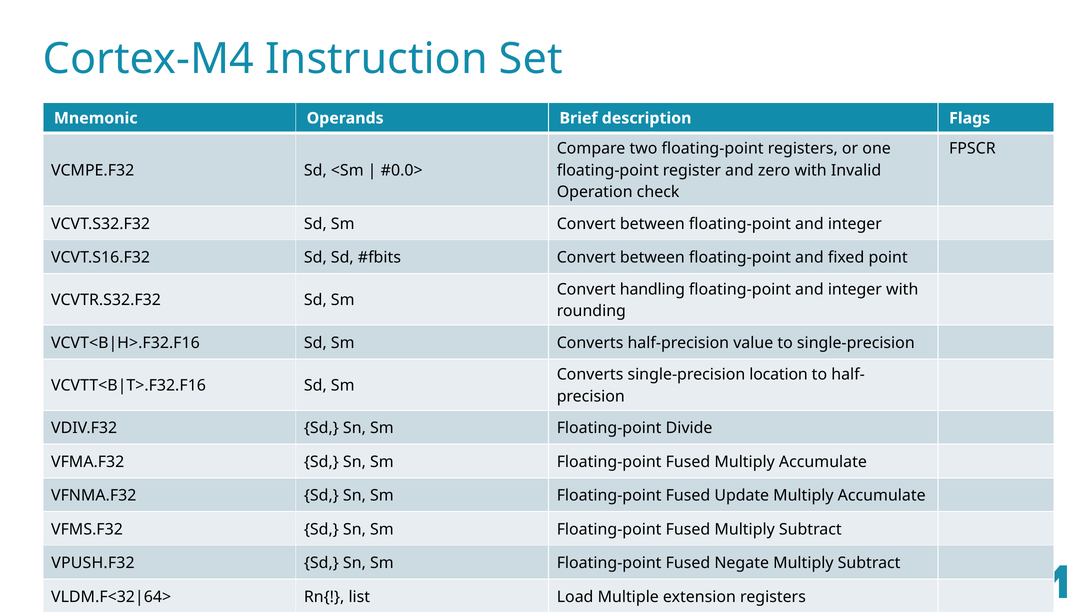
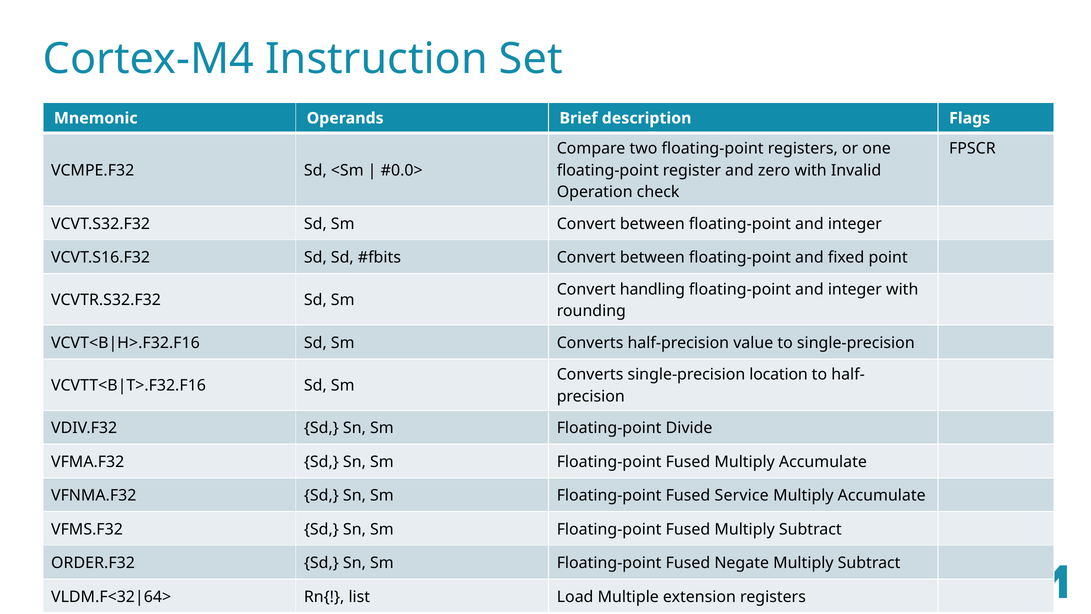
Update: Update -> Service (742, 496)
VPUSH.F32: VPUSH.F32 -> ORDER.F32 (93, 563)
